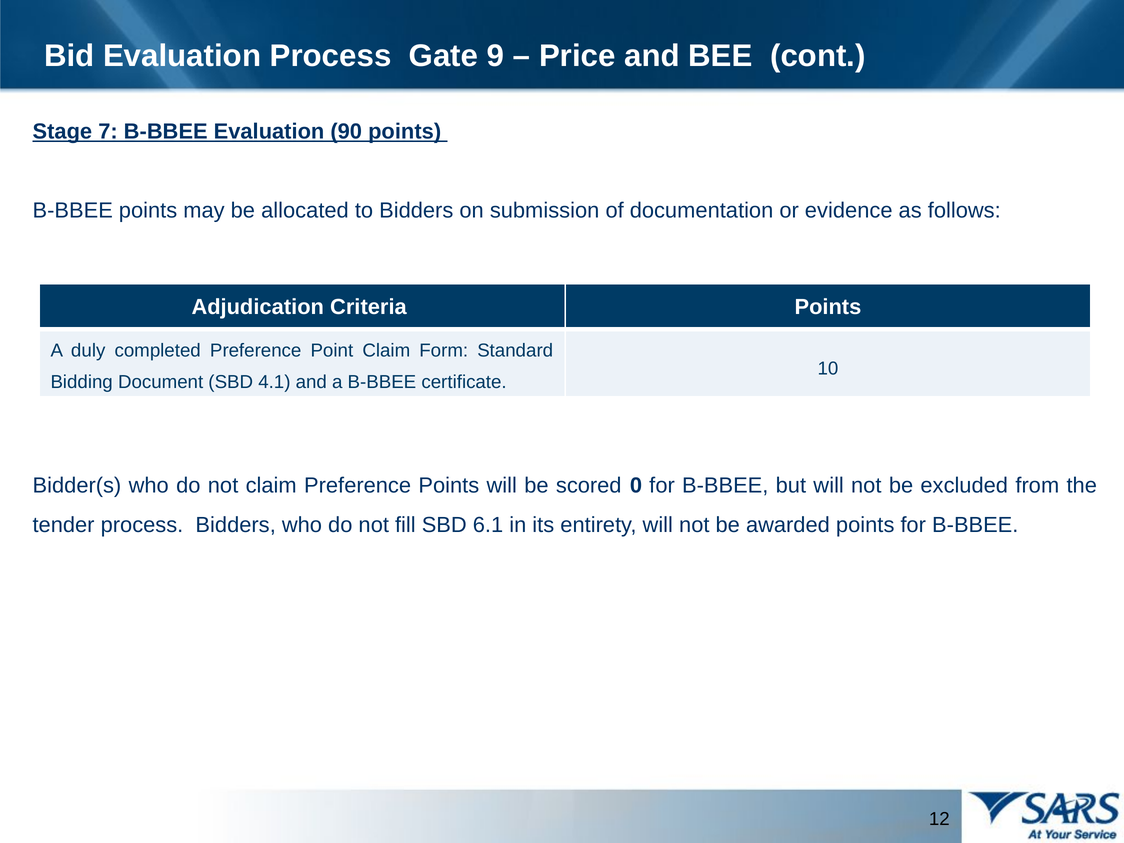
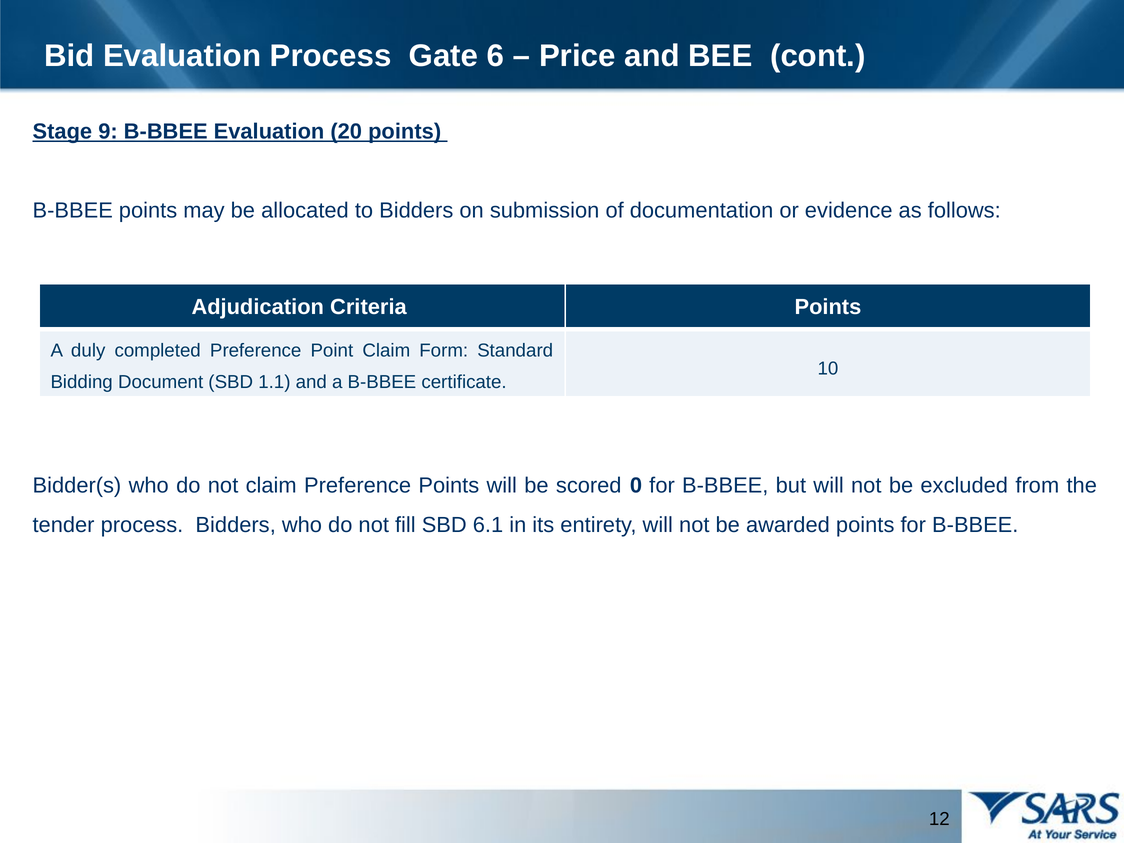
9: 9 -> 6 (496, 56)
7: 7 -> 9 (108, 132)
90: 90 -> 20 (346, 132)
4.1: 4.1 -> 1.1 (274, 382)
